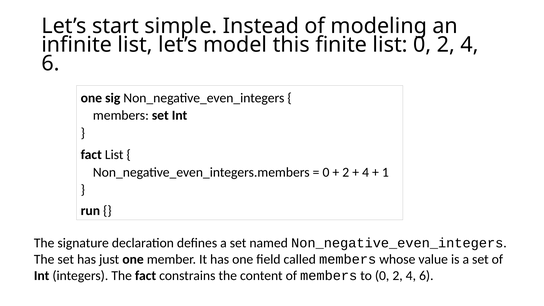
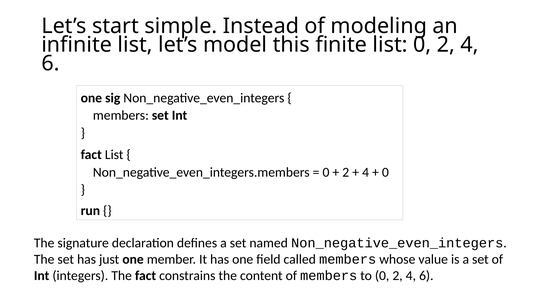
1: 1 -> 0 (385, 172)
